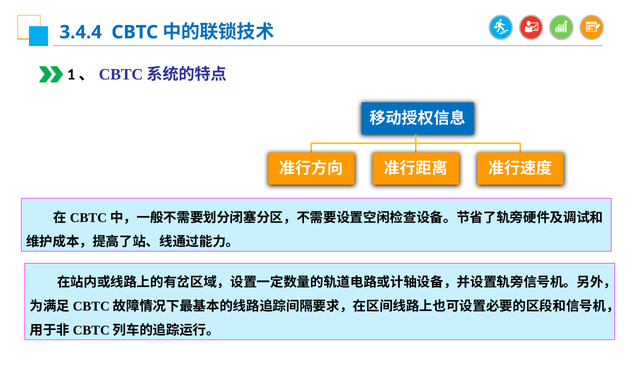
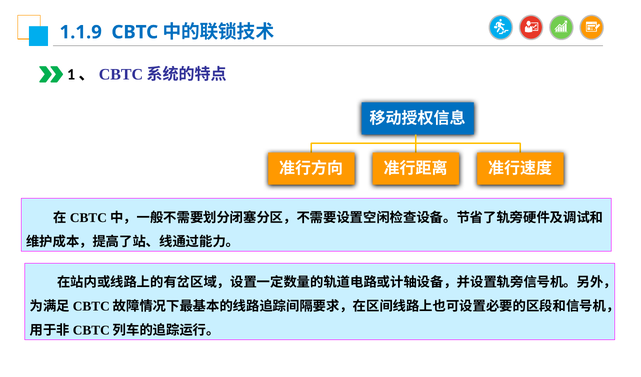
3.4.4: 3.4.4 -> 1.1.9 (81, 32)
